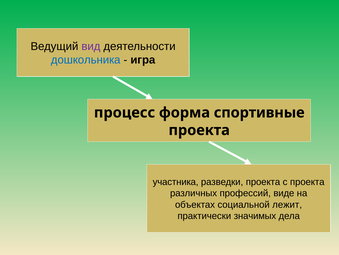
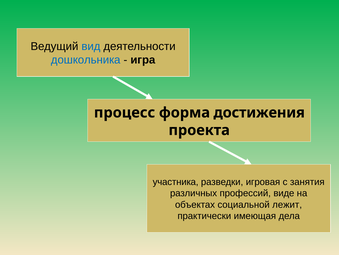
вид colour: purple -> blue (91, 46)
спортивные: спортивные -> достижения (259, 112)
разведки проекта: проекта -> игровая (263, 181)
с проекта: проекта -> занятия (307, 181)
значимых: значимых -> имеющая (255, 215)
